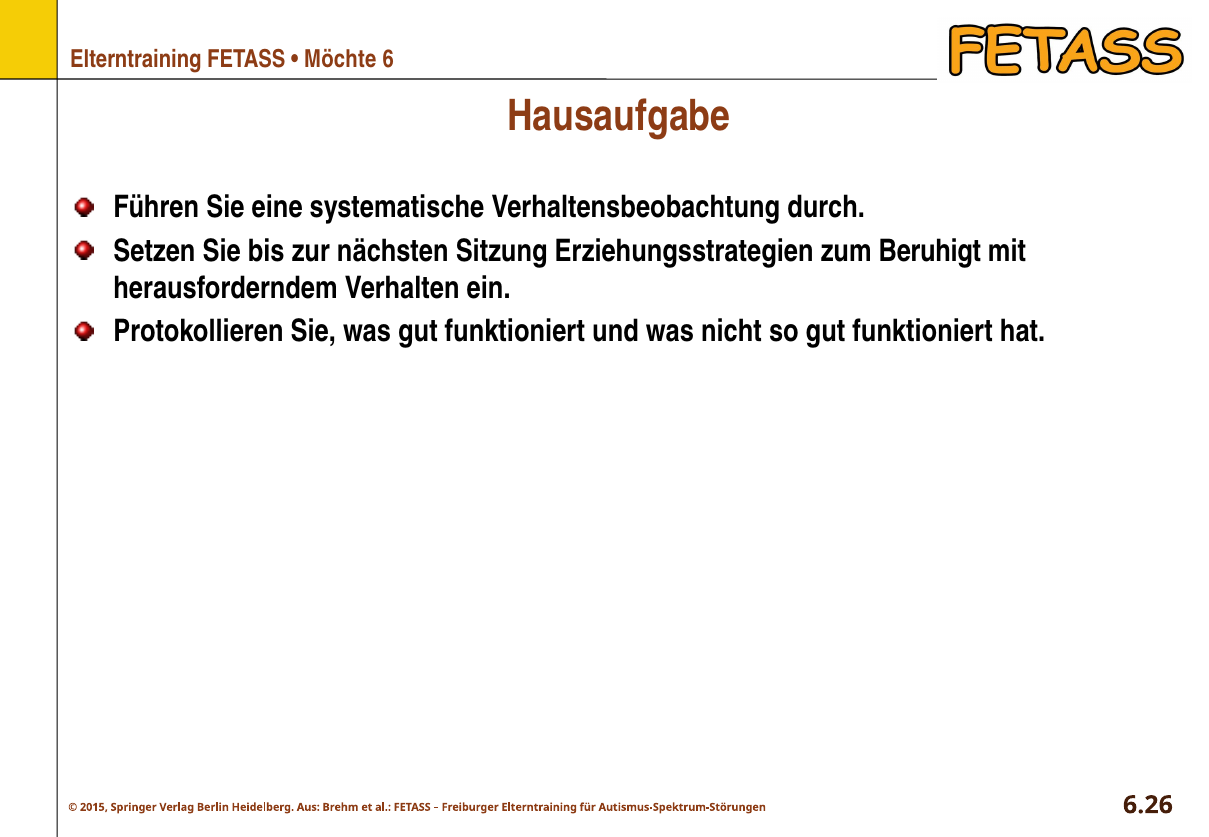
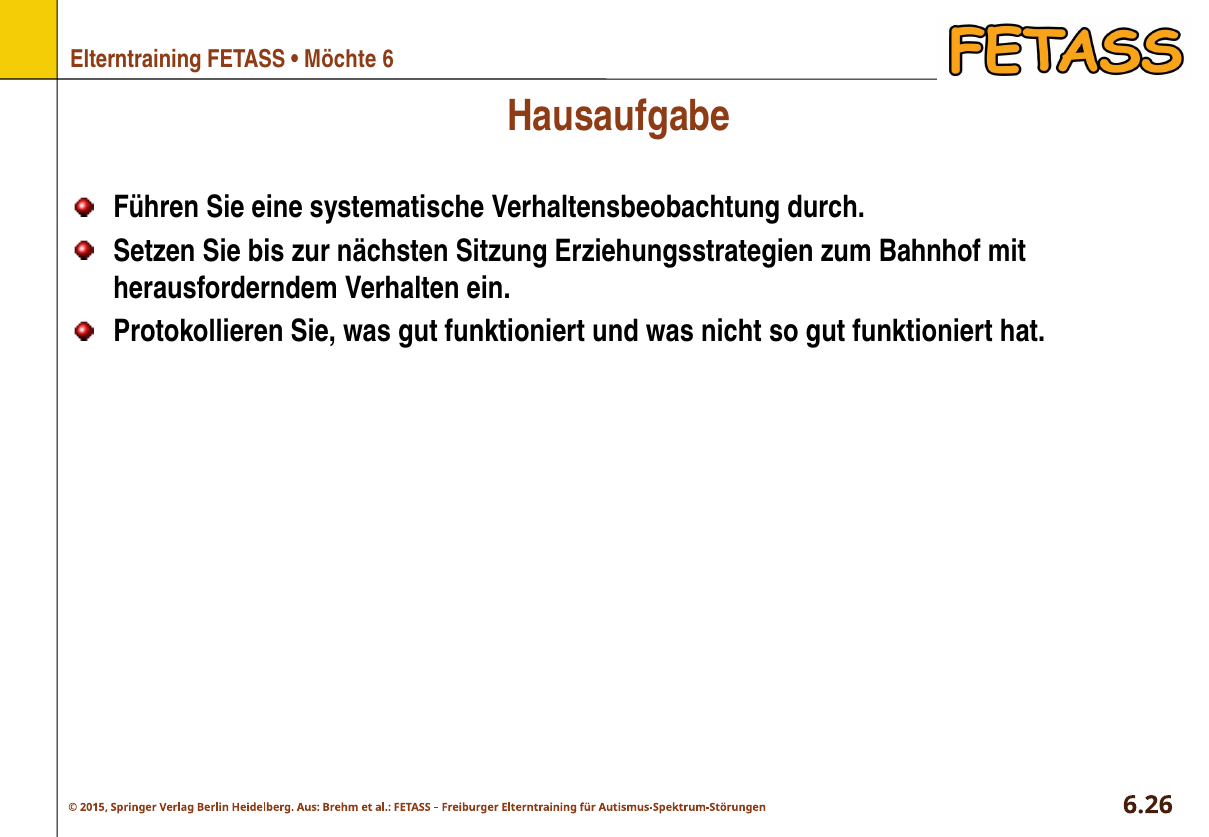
Beruhigt: Beruhigt -> Bahnhof (930, 251)
